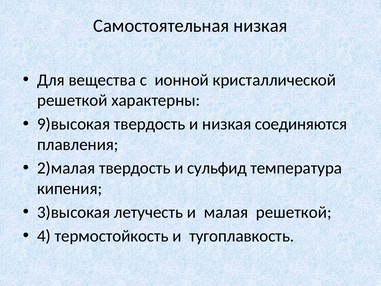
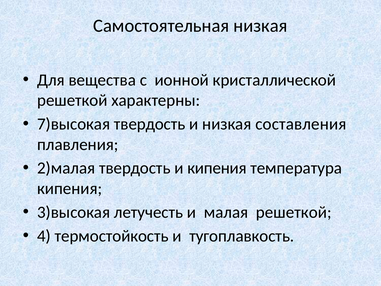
9)высокая: 9)высокая -> 7)высокая (74, 124)
соединяются: соединяются -> составления (301, 124)
и сульфид: сульфид -> кипения (217, 168)
